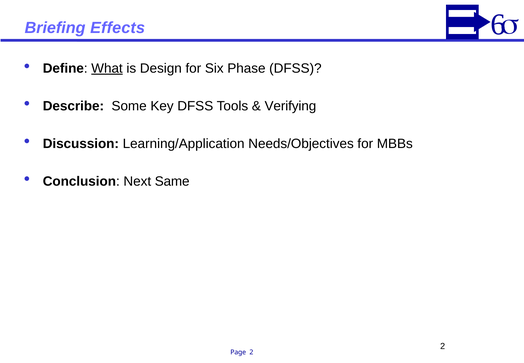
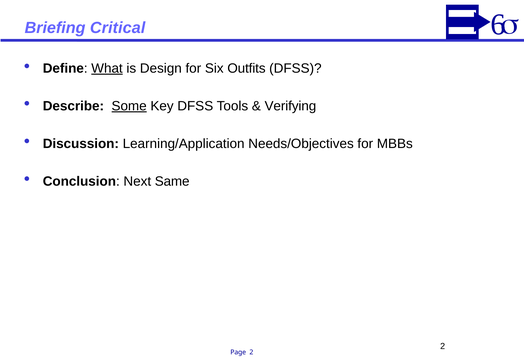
Effects: Effects -> Critical (118, 28)
Phase: Phase -> Outfits (246, 68)
Some underline: none -> present (129, 106)
